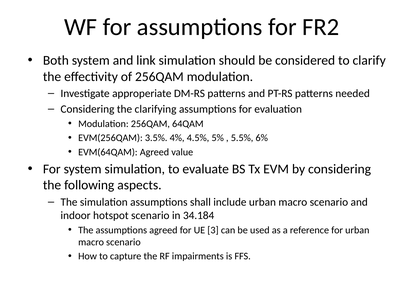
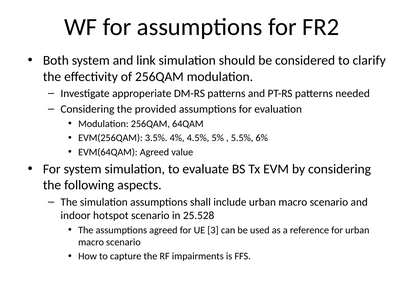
clarifying: clarifying -> provided (156, 109)
34.184: 34.184 -> 25.528 (199, 216)
